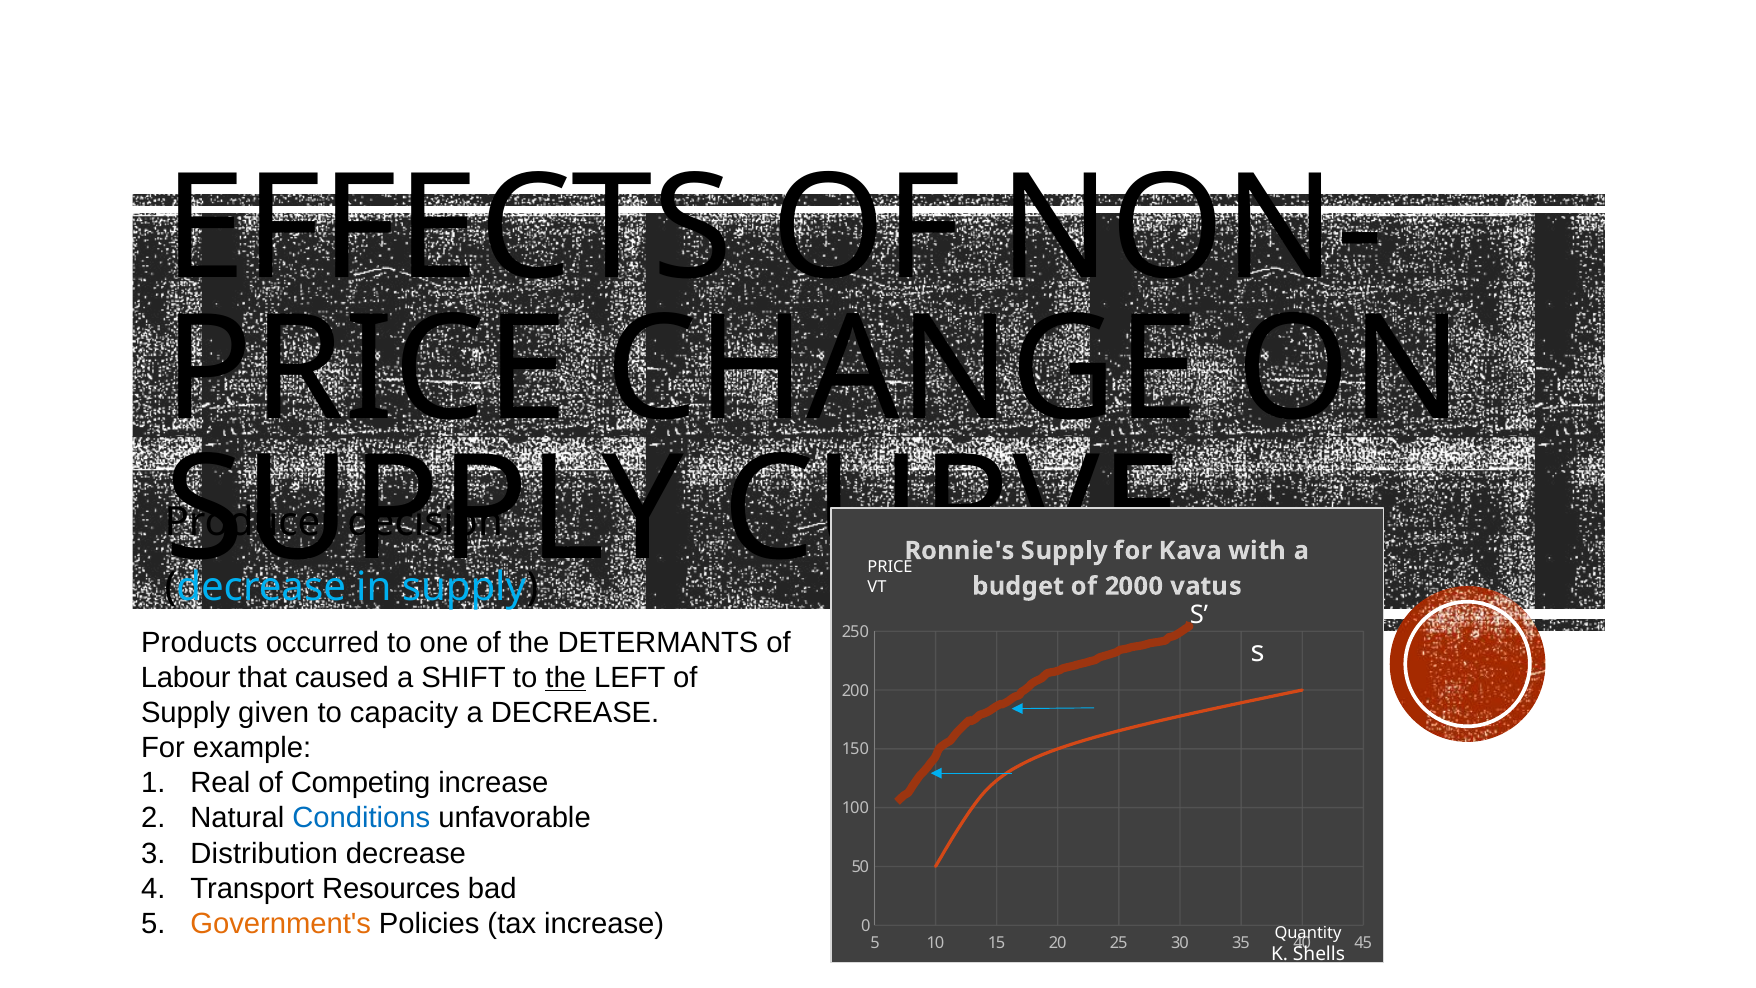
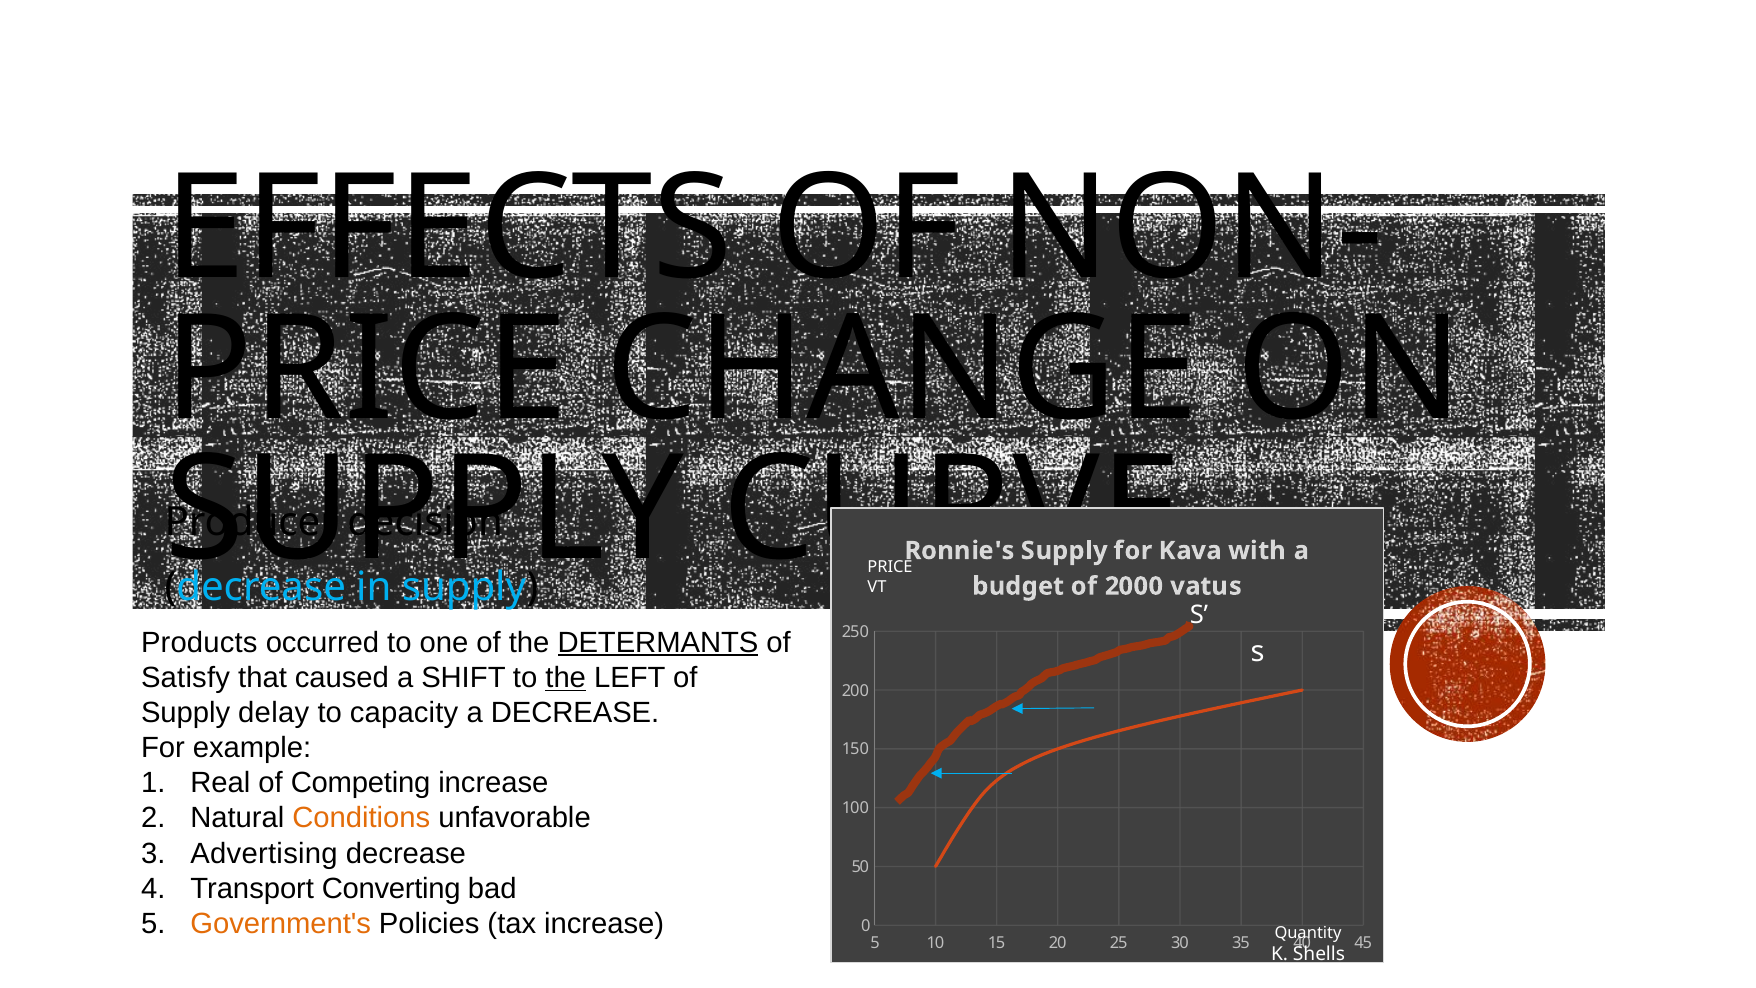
DETERMANTS underline: none -> present (658, 643)
Labour: Labour -> Satisfy (186, 678)
given: given -> delay (274, 713)
Conditions colour: blue -> orange (361, 818)
Distribution: Distribution -> Advertising (264, 853)
Resources: Resources -> Converting (391, 888)
